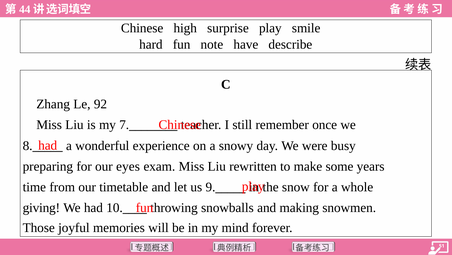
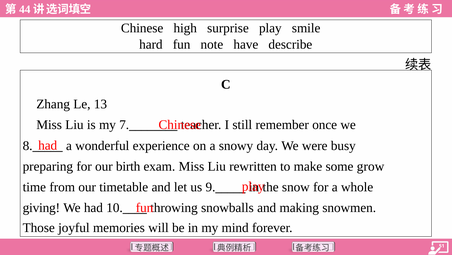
92: 92 -> 13 (100, 104)
eyes: eyes -> birth (128, 166)
years: years -> grow (371, 166)
